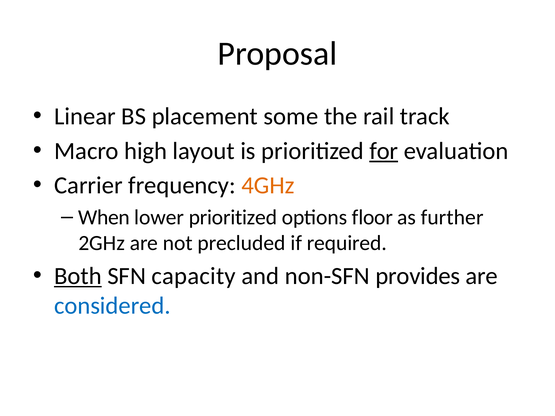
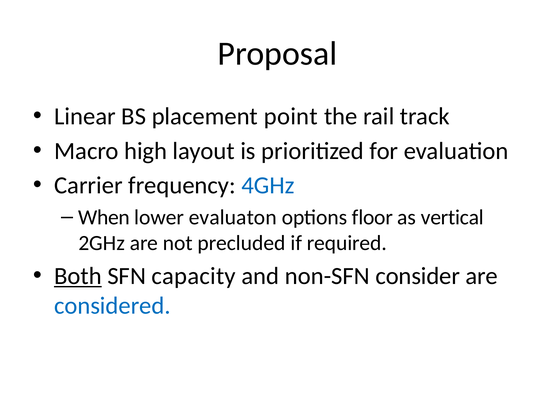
some: some -> point (291, 116)
for underline: present -> none (384, 151)
4GHz colour: orange -> blue (268, 186)
lower prioritized: prioritized -> evaluaton (233, 217)
further: further -> vertical (452, 217)
provides: provides -> consider (418, 276)
